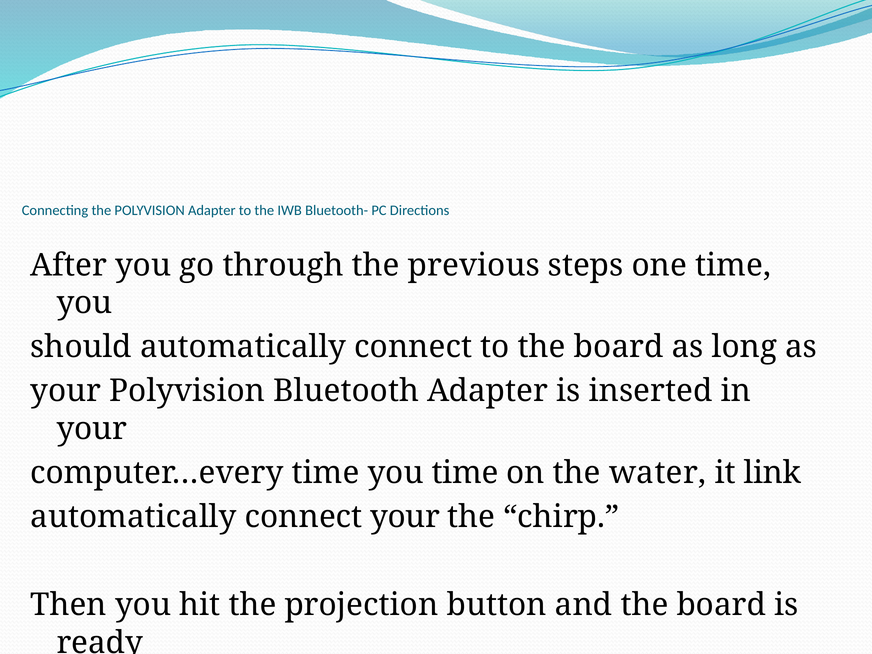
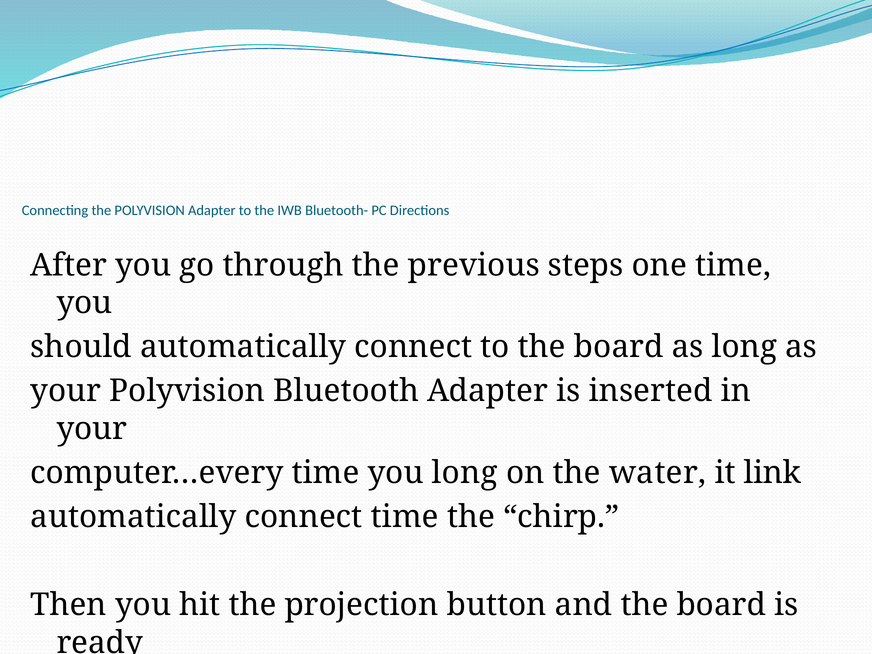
you time: time -> long (465, 473)
connect your: your -> time (405, 517)
